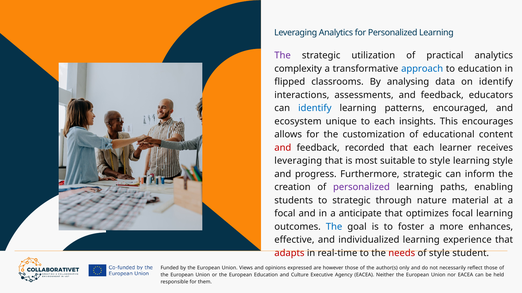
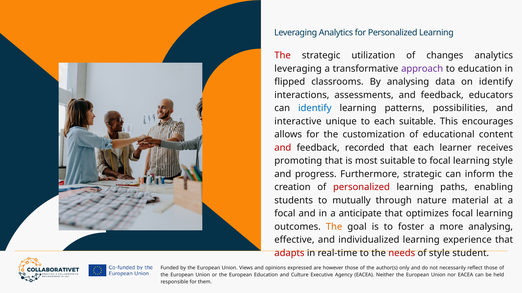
The colour: purple -> red (283, 56)
practical: practical -> changes (445, 56)
complexity: complexity -> leveraging (298, 69)
approach colour: blue -> purple (422, 69)
encouraged: encouraged -> possibilities (460, 108)
ecosystem: ecosystem -> interactive (298, 122)
each insights: insights -> suitable (418, 122)
leveraging: leveraging -> promoting (298, 161)
to style: style -> focal (440, 161)
personalized colour: purple -> red (361, 188)
to strategic: strategic -> mutually (352, 201)
The colour: blue -> orange (334, 227)
more enhances: enhances -> analysing (491, 227)
